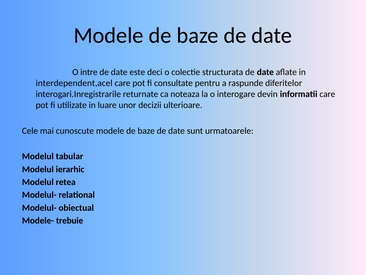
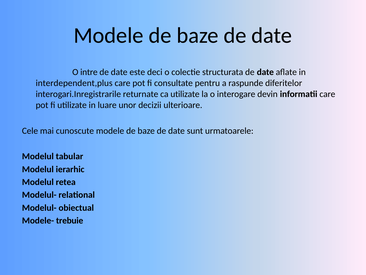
interdependent,acel: interdependent,acel -> interdependent,plus (74, 83)
ca noteaza: noteaza -> utilizate (185, 94)
